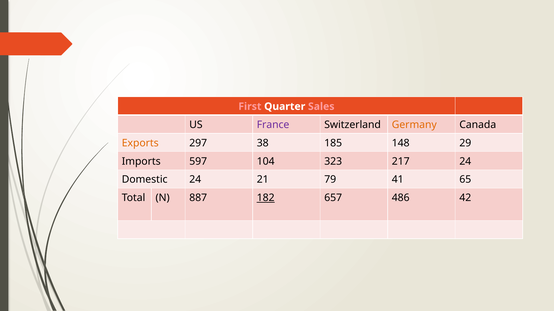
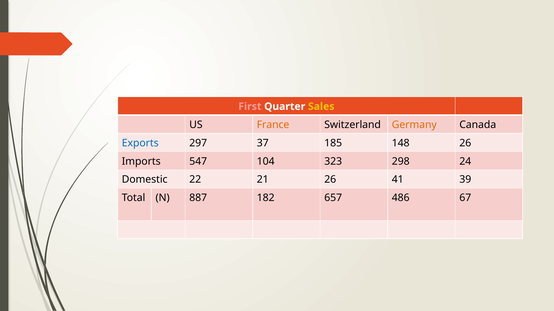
Sales colour: pink -> yellow (321, 107)
France colour: purple -> orange (273, 125)
Exports colour: orange -> blue (140, 143)
38: 38 -> 37 (263, 143)
148 29: 29 -> 26 (465, 143)
597: 597 -> 547 (198, 162)
217: 217 -> 298 (401, 162)
Domestic 24: 24 -> 22 (195, 180)
21 79: 79 -> 26 (330, 180)
65: 65 -> 39 (465, 180)
182 underline: present -> none (266, 198)
42: 42 -> 67 (465, 198)
